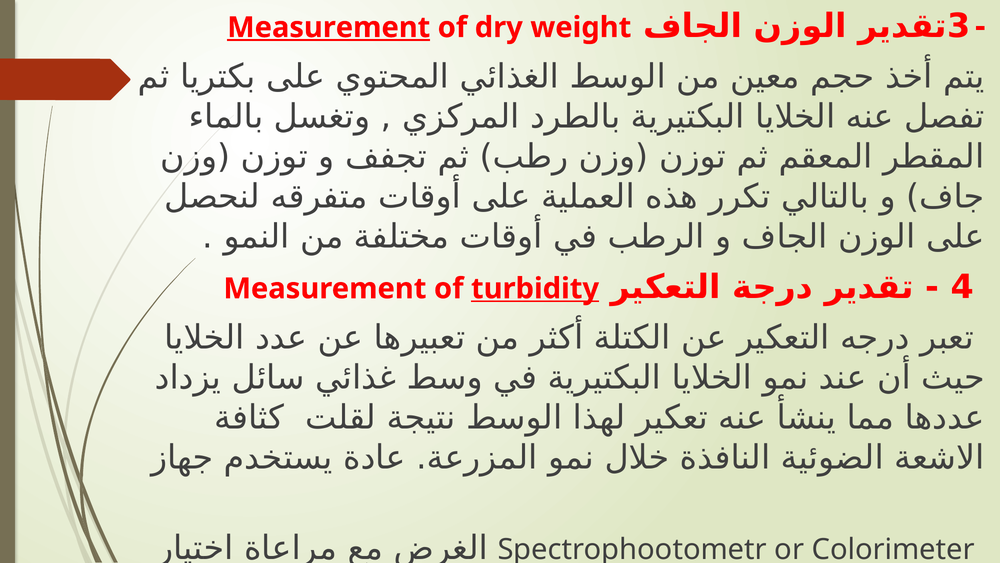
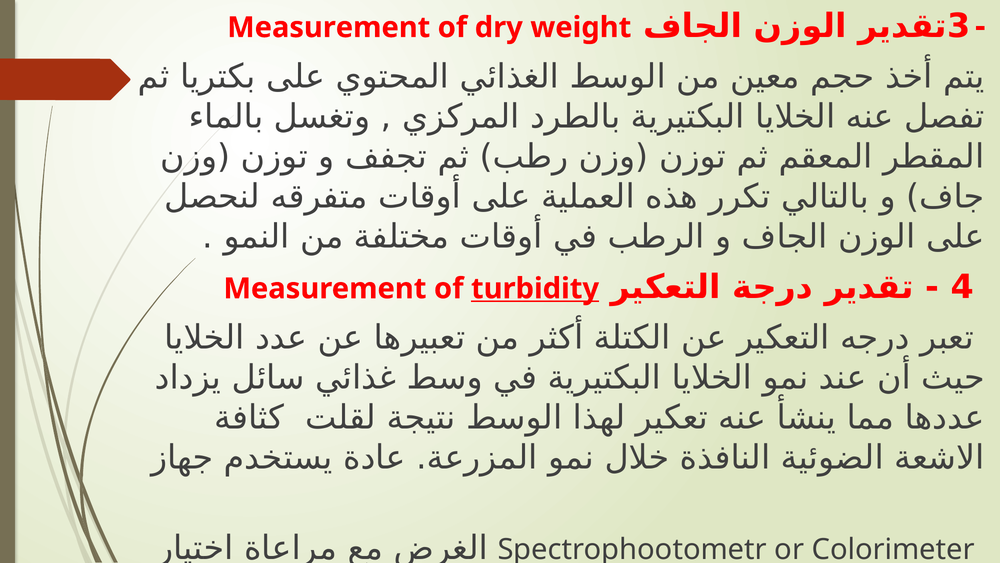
Measurement underline: present -> none (329, 27)
